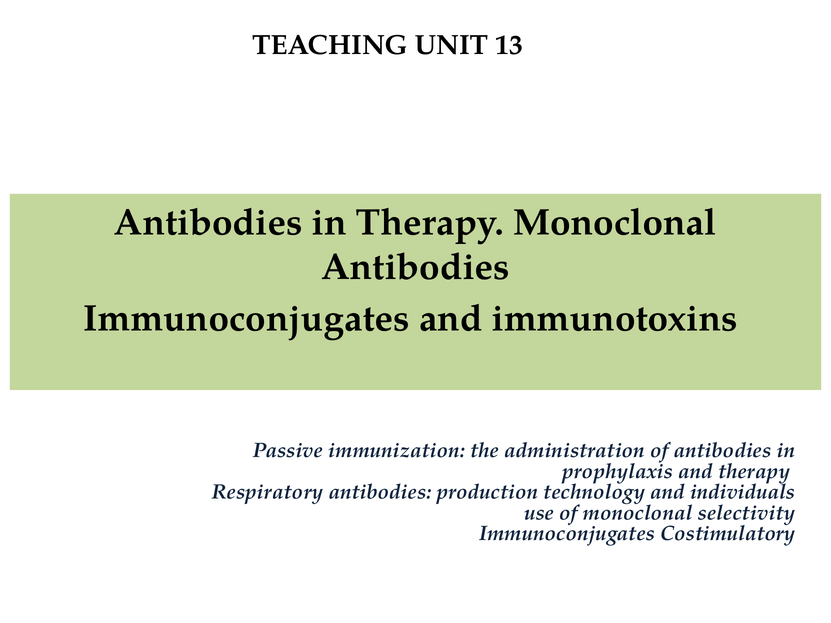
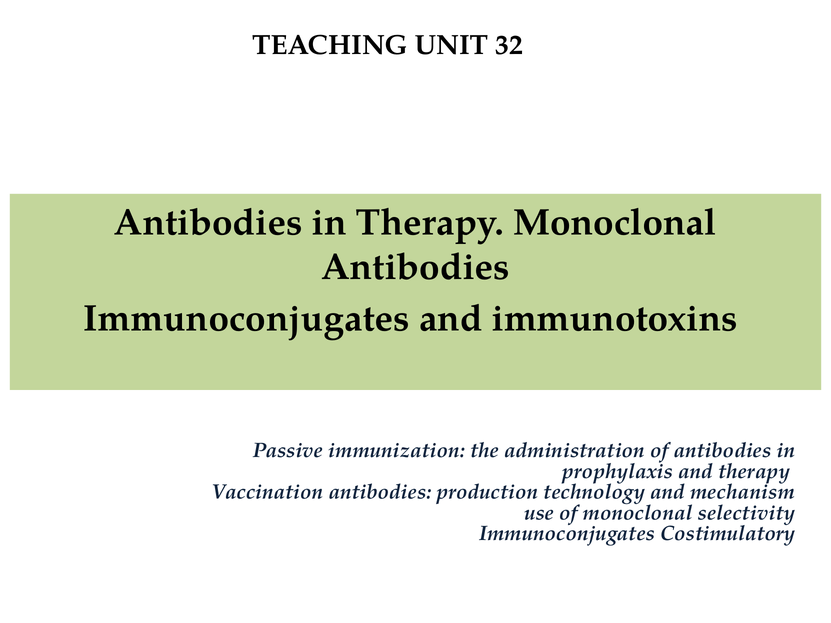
13: 13 -> 32 (509, 45)
Respiratory: Respiratory -> Vaccination (268, 492)
individuals: individuals -> mechanism (742, 492)
